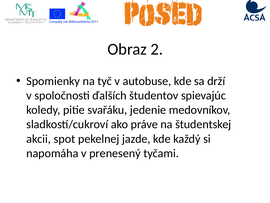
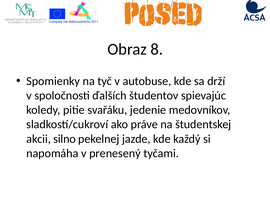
2: 2 -> 8 (157, 49)
spot: spot -> silno (65, 138)
